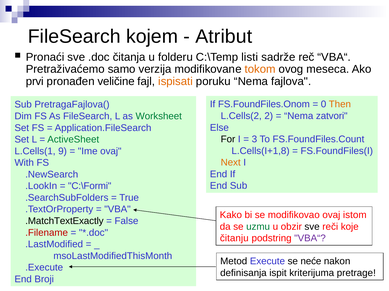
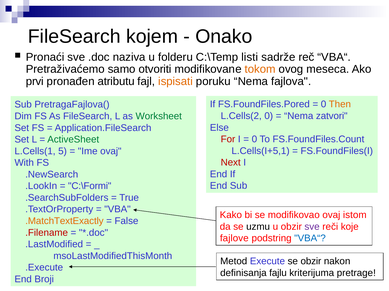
Atribut: Atribut -> Onako (224, 37)
čitanja: čitanja -> naziva (129, 57)
verzija: verzija -> otvoriti (155, 69)
veličine: veličine -> atributu (116, 82)
FS.FoundFiles.Onom: FS.FoundFiles.Onom -> FS.FoundFiles.Pored (264, 105)
L.Cells(2 2: 2 -> 0 (269, 116)
For colour: black -> red (228, 140)
3: 3 -> 0 (254, 140)
L.Cells(I+1,8: L.Cells(I+1,8 -> L.Cells(I+5,1 (261, 151)
9: 9 -> 5 (63, 151)
Next colour: orange -> red (231, 163)
.MatchTextExactly colour: black -> orange (64, 221)
uzmu colour: green -> black (258, 227)
sve colour: black -> purple (312, 227)
čitanju: čitanju -> fajlove (234, 239)
VBA“ colour: purple -> blue (310, 239)
se neće: neće -> obzir (311, 262)
ispit: ispit -> fajlu (278, 274)
